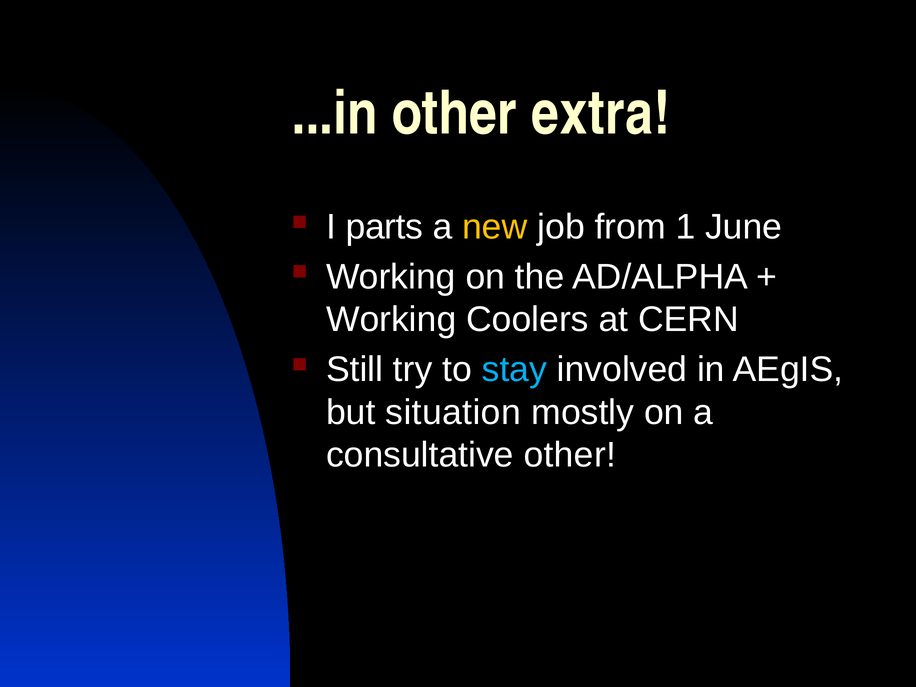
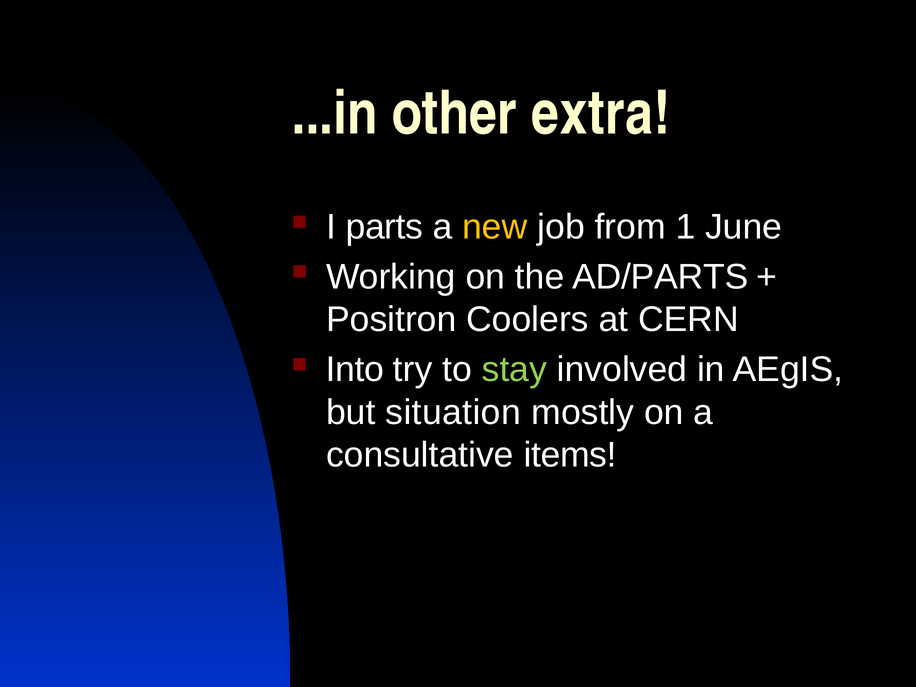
AD/ALPHA: AD/ALPHA -> AD/PARTS (660, 277)
Working: Working -> Positron (391, 320)
Still: Still -> Into (355, 370)
stay colour: light blue -> light green (514, 370)
consultative other: other -> items (570, 455)
